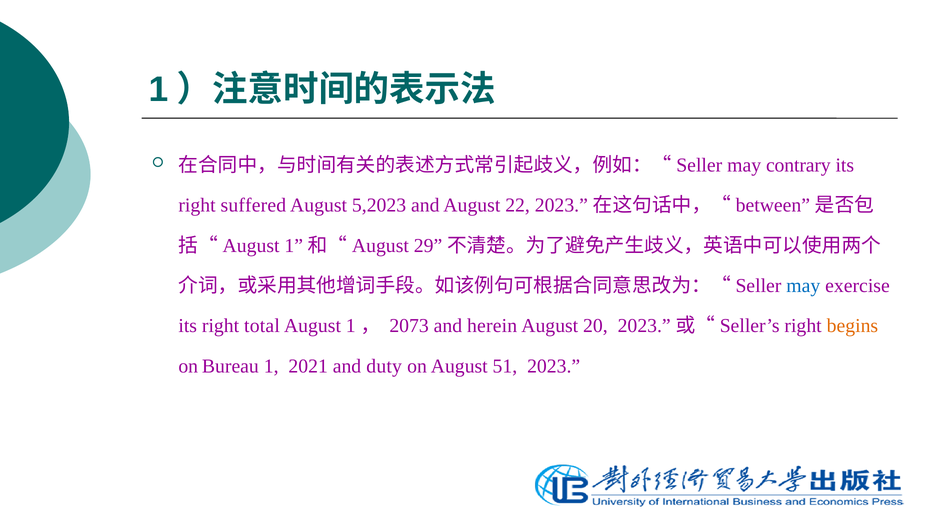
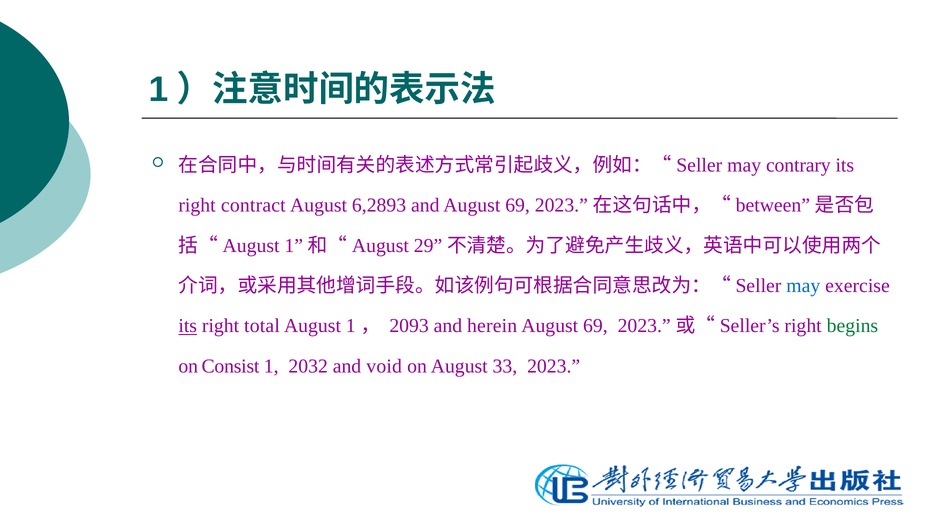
suffered: suffered -> contract (253, 205)
5,2023: 5,2023 -> 6,2893 (379, 205)
and August 22: 22 -> 69 (518, 205)
its underline: none -> present (188, 326)
2073: 2073 -> 2093 (409, 326)
20: 20 -> 69 (595, 326)
begins colour: orange -> green (852, 326)
Bureau: Bureau -> Consist (230, 366)
2021: 2021 -> 2032 (308, 366)
duty: duty -> void (384, 366)
51: 51 -> 33 (505, 366)
